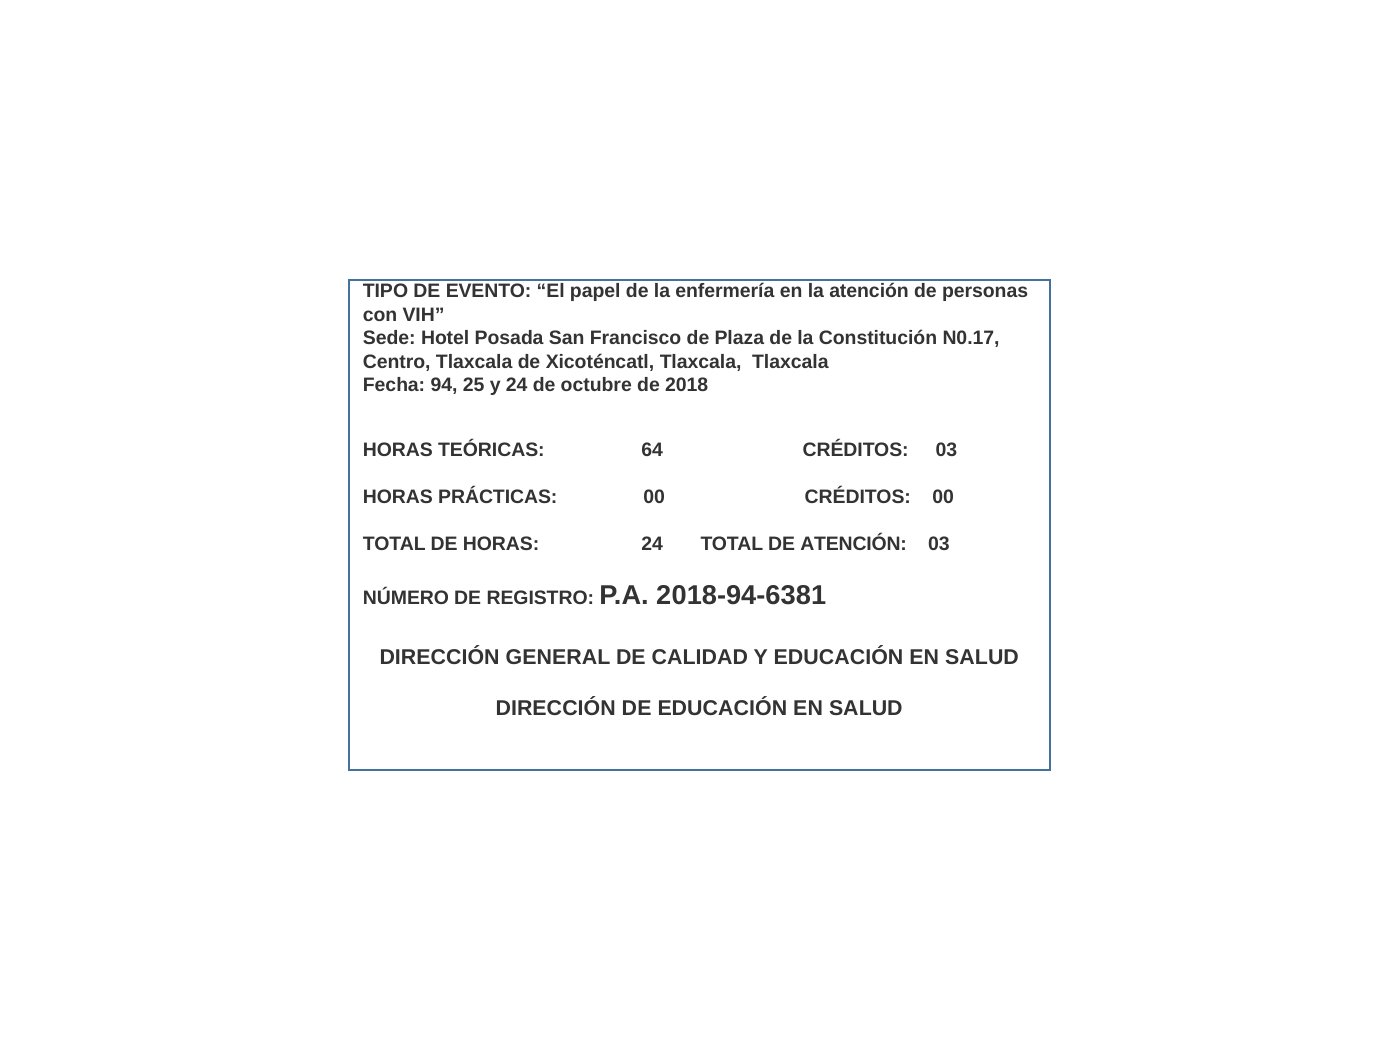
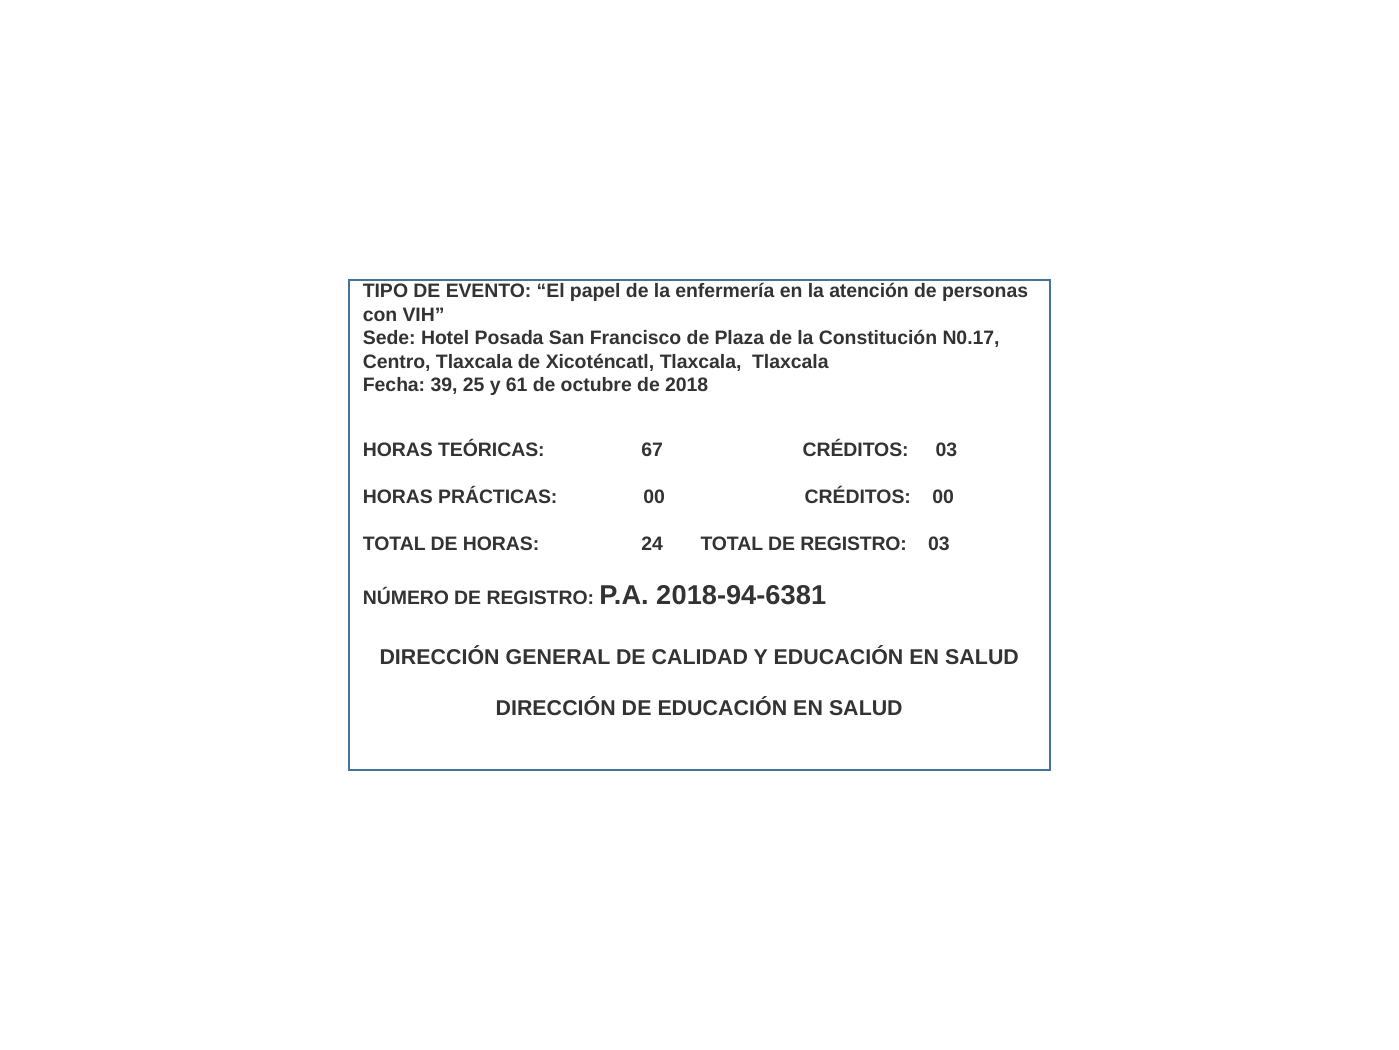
94: 94 -> 39 (444, 385)
y 24: 24 -> 61 (517, 385)
64: 64 -> 67 (652, 450)
TOTAL DE ATENCIÓN: ATENCIÓN -> REGISTRO (854, 543)
